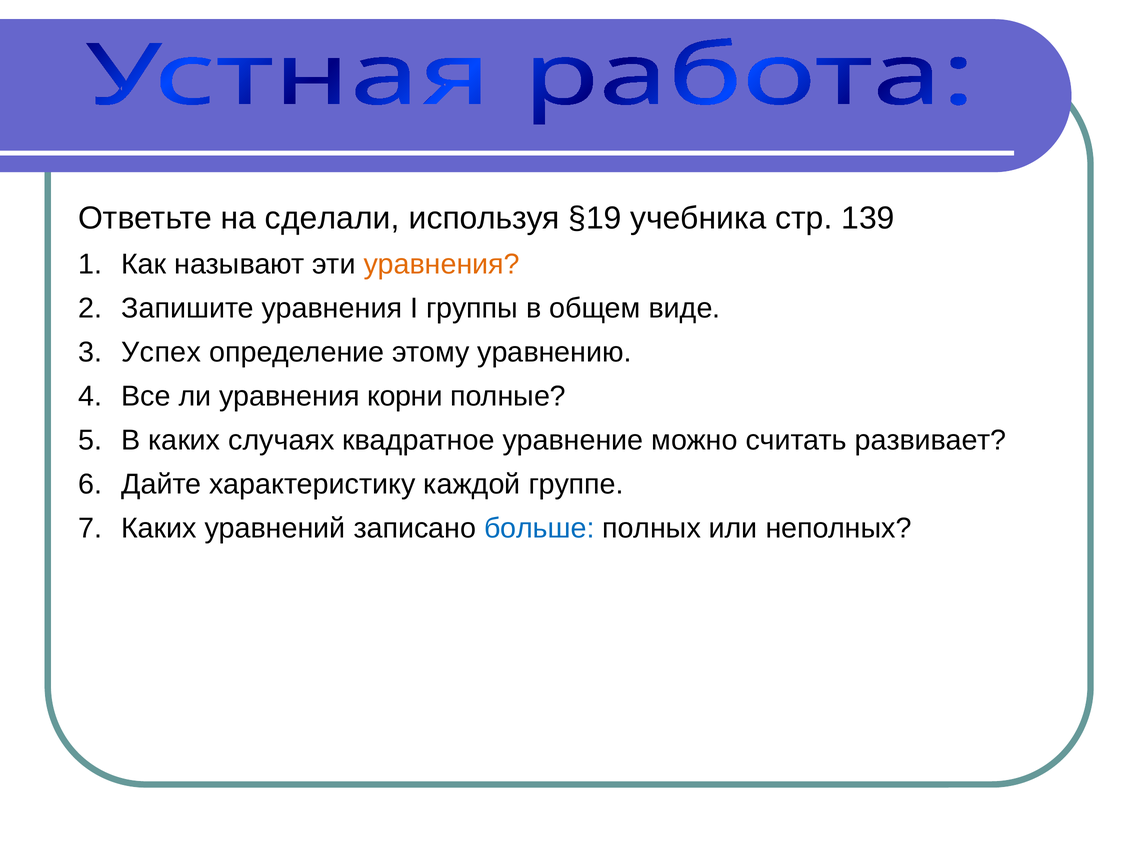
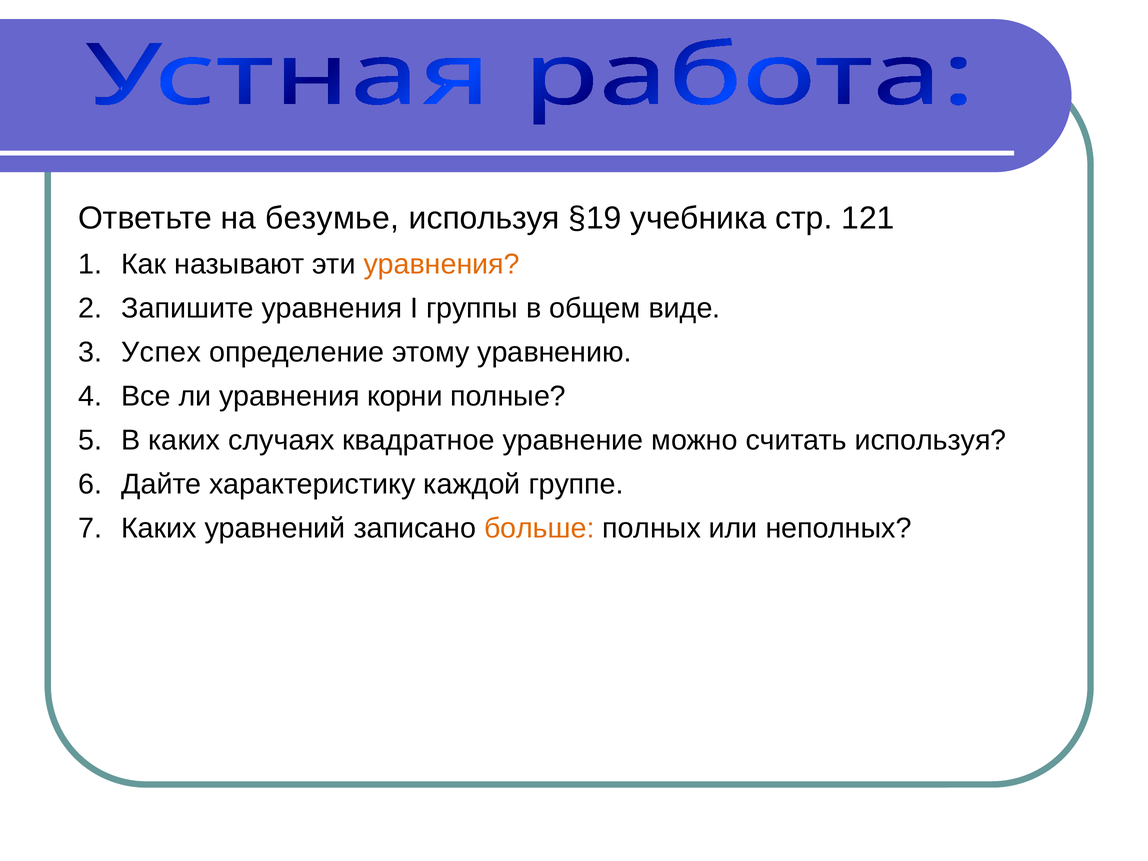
сделали: сделали -> безумье (332, 218)
139: 139 -> 121 (868, 218)
считать развивает: развивает -> используя (931, 440)
больше colour: blue -> orange (539, 528)
